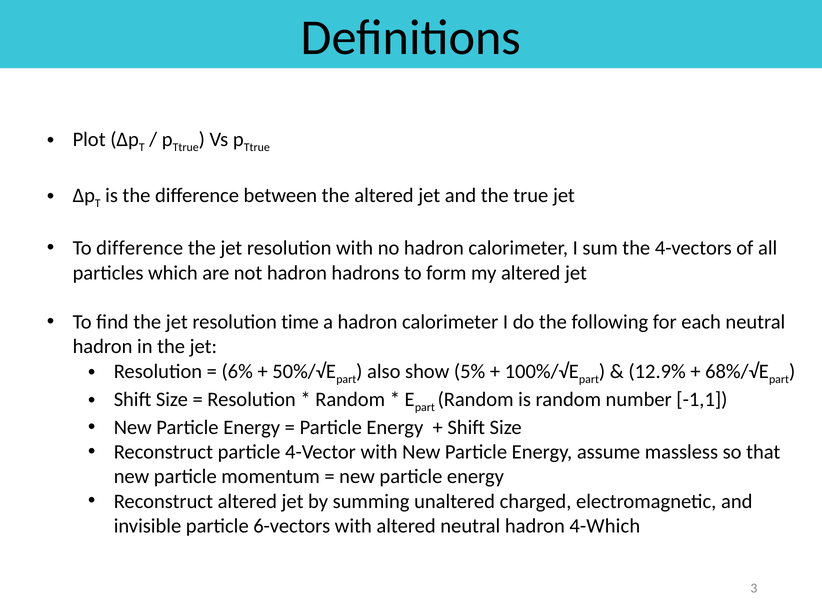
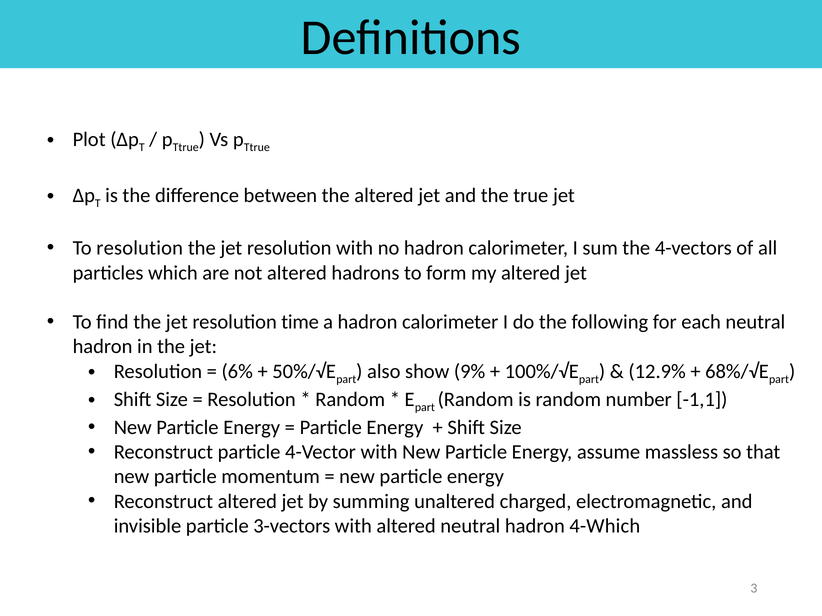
To difference: difference -> resolution (140, 248)
not hadron: hadron -> altered (297, 273)
5%: 5% -> 9% (470, 372)
6-vectors: 6-vectors -> 3-vectors (292, 526)
